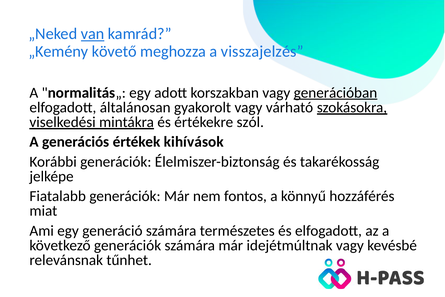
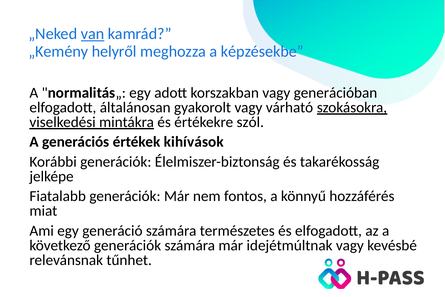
követő: követő -> helyről (114, 51)
visszajelzés: visszajelzés -> képzésekbe (262, 51)
generációban underline: present -> none (335, 93)
